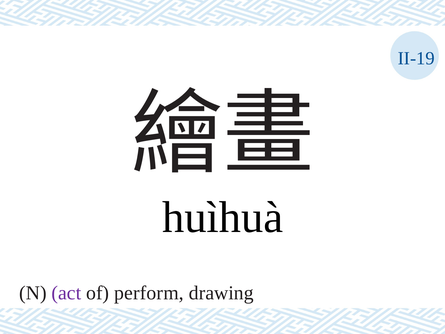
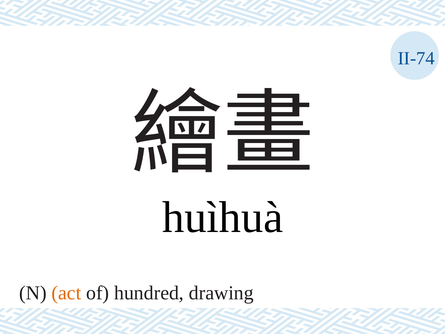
II-19: II-19 -> II-74 (416, 58)
act colour: purple -> orange (66, 293)
perform: perform -> hundred (149, 293)
